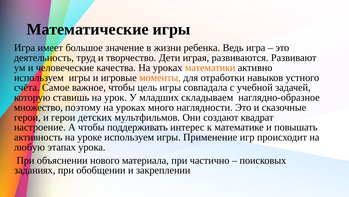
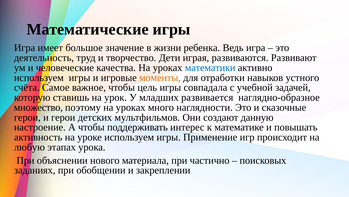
математики colour: orange -> blue (210, 67)
складываем: складываем -> развивается (207, 97)
квадрат: квадрат -> данную (257, 117)
